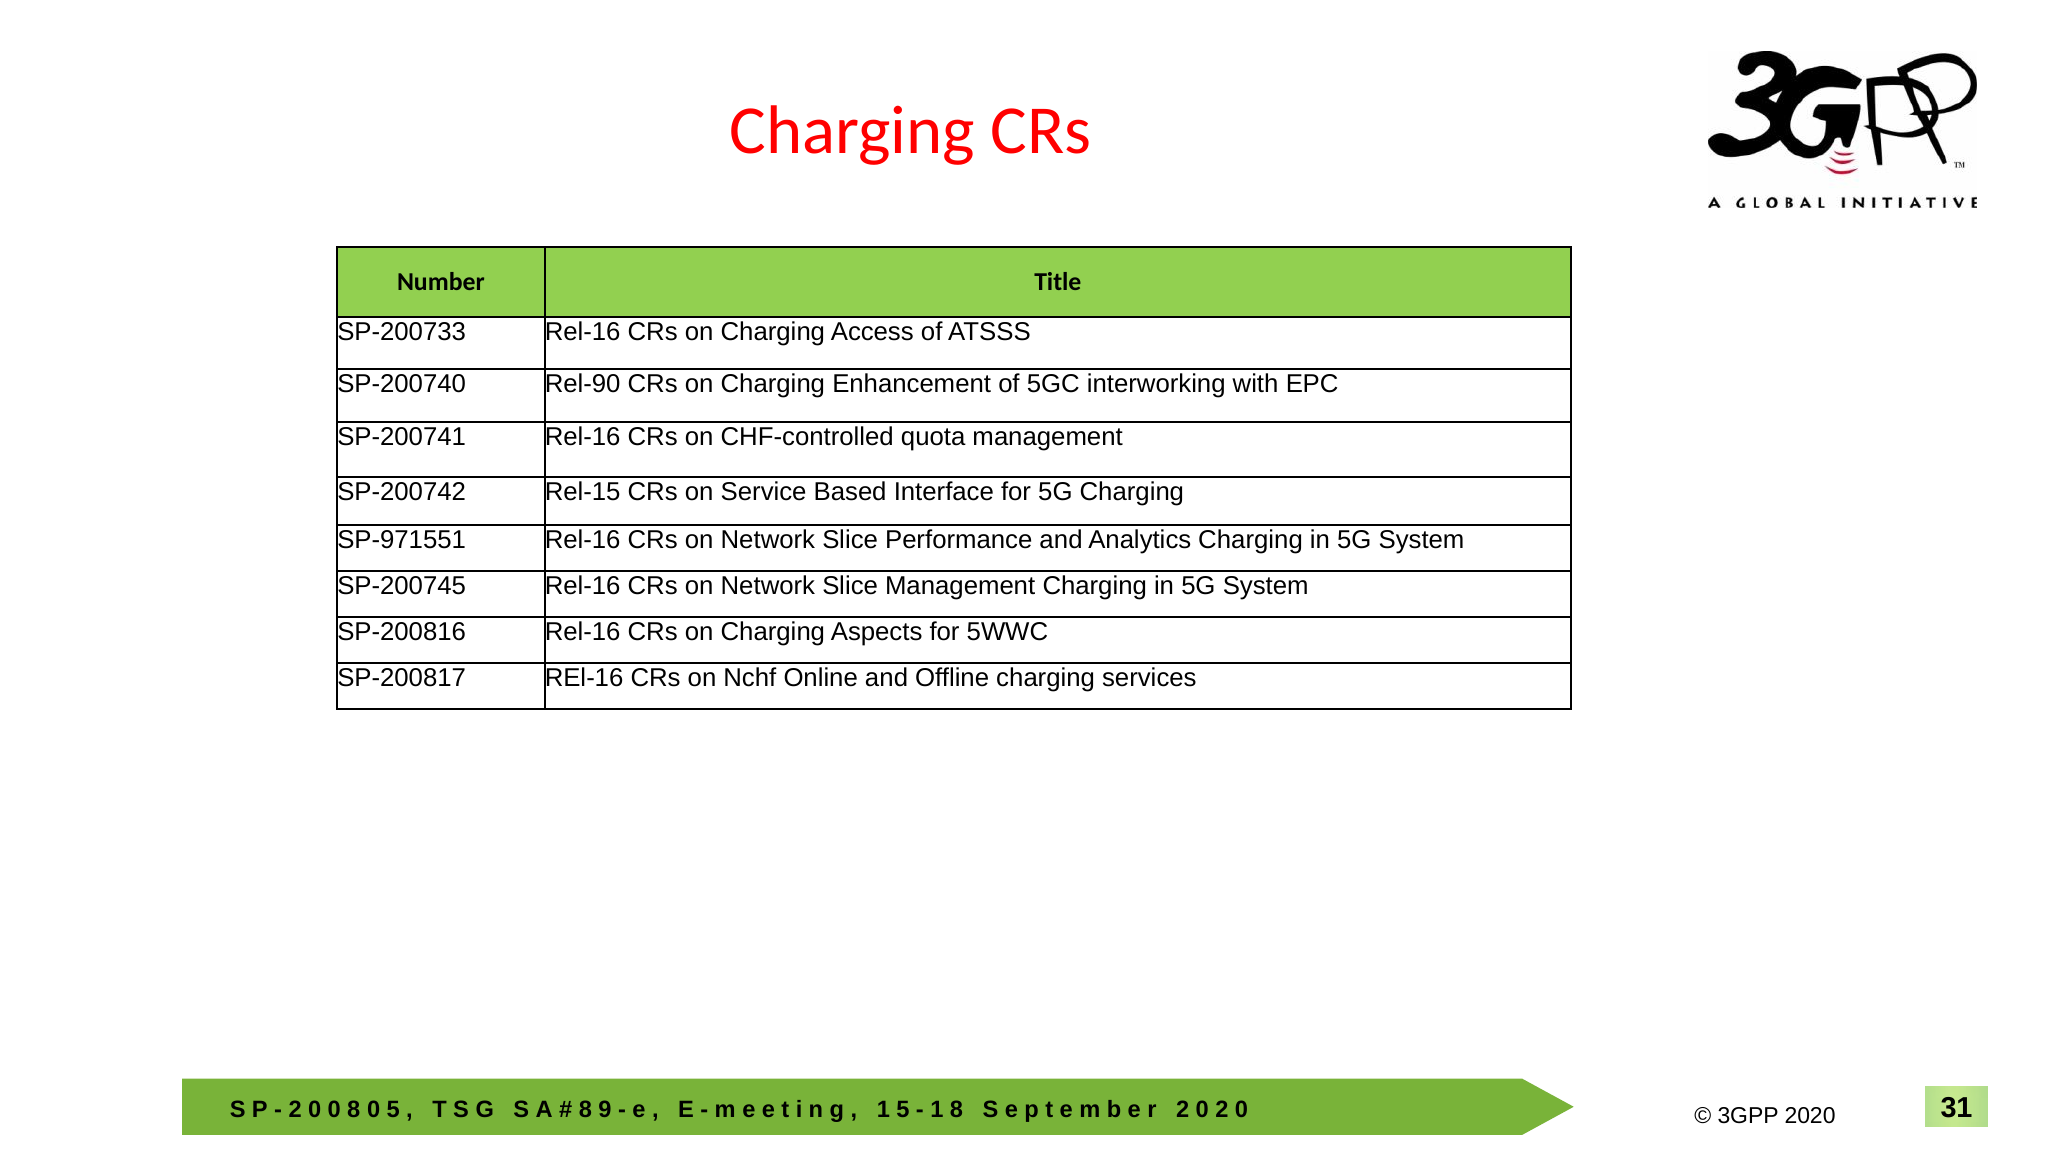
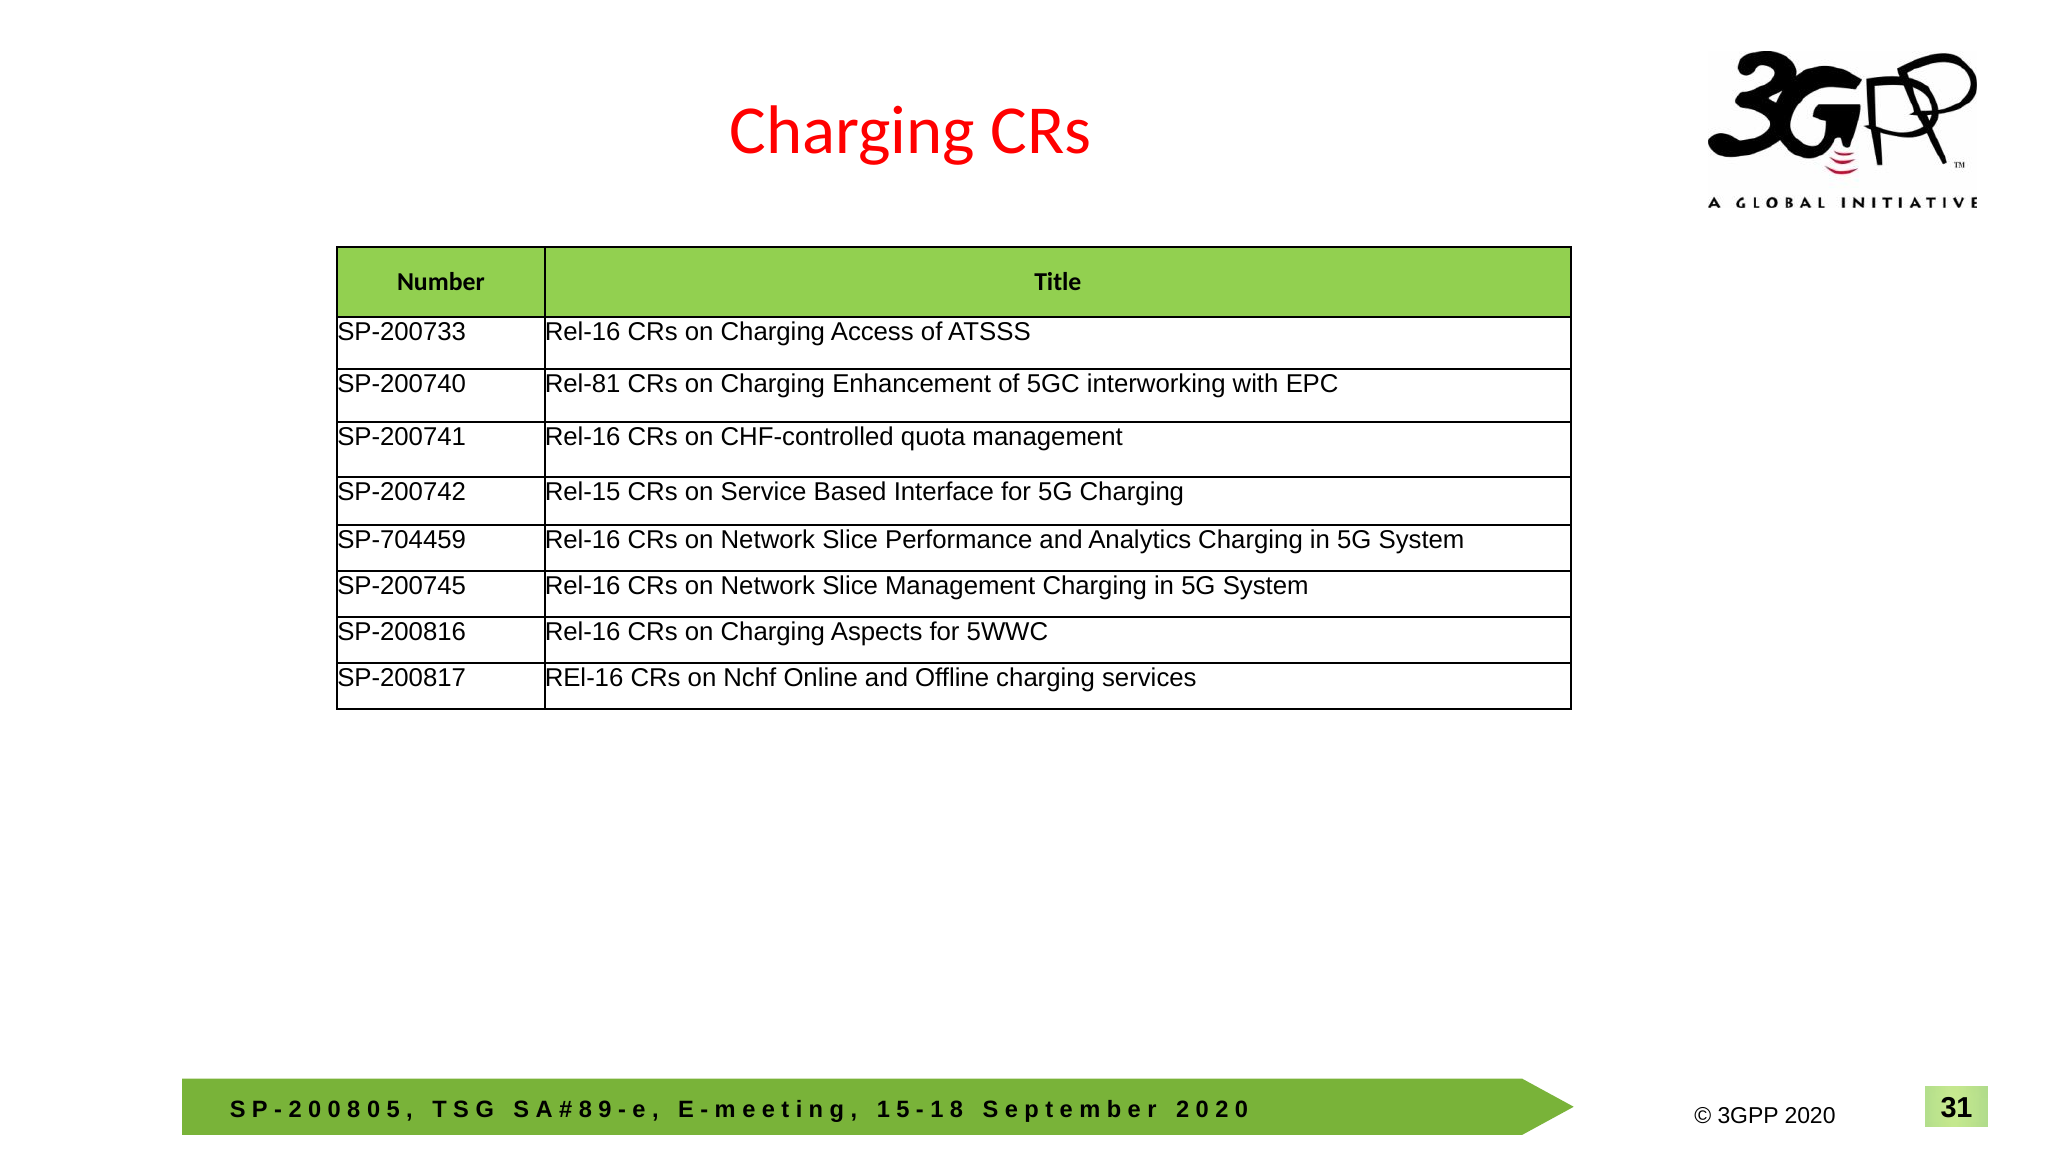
Rel-90: Rel-90 -> Rel-81 (583, 384)
SP-971551: SP-971551 -> SP-704459 (402, 540)
